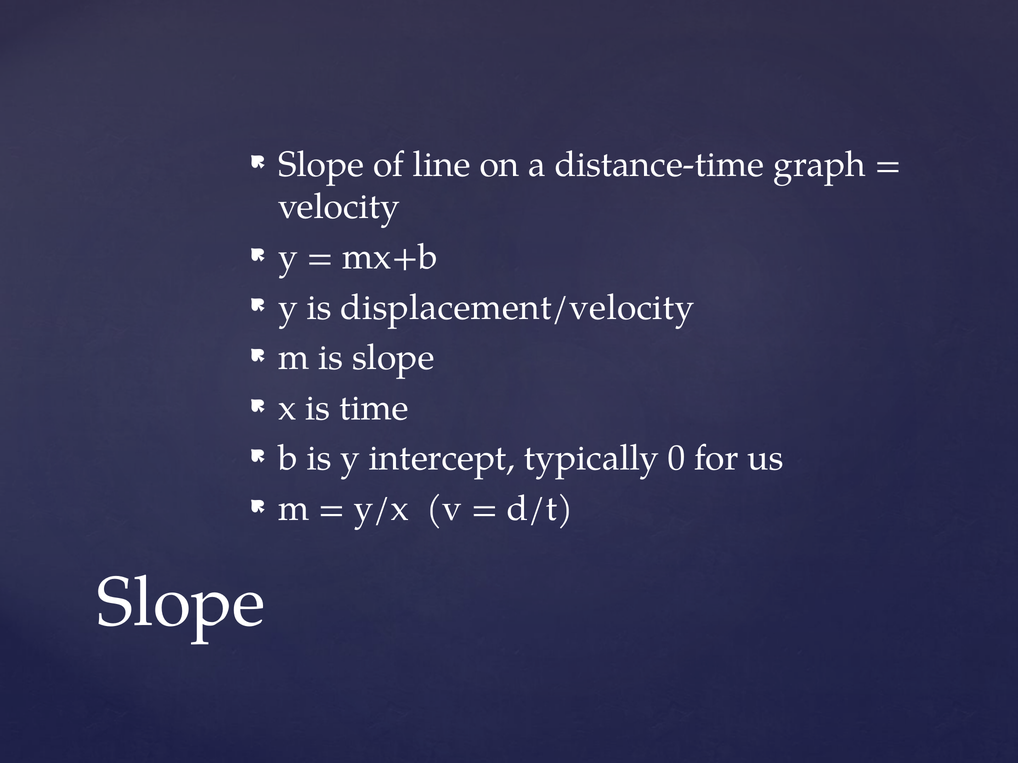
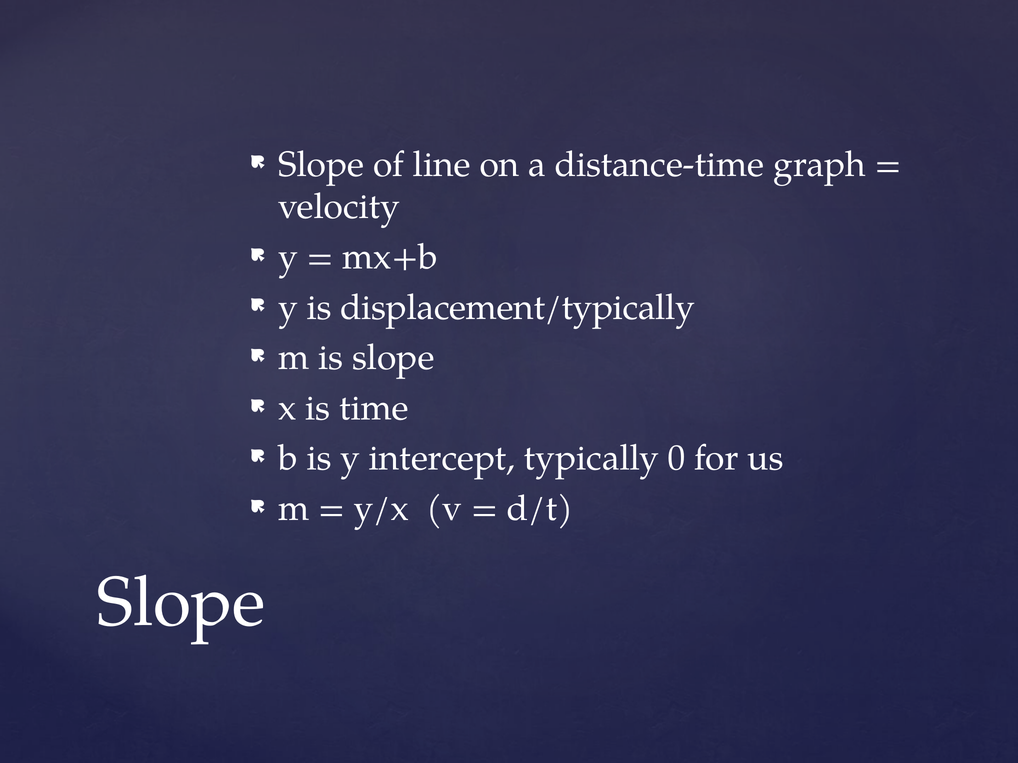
displacement/velocity: displacement/velocity -> displacement/typically (518, 308)
